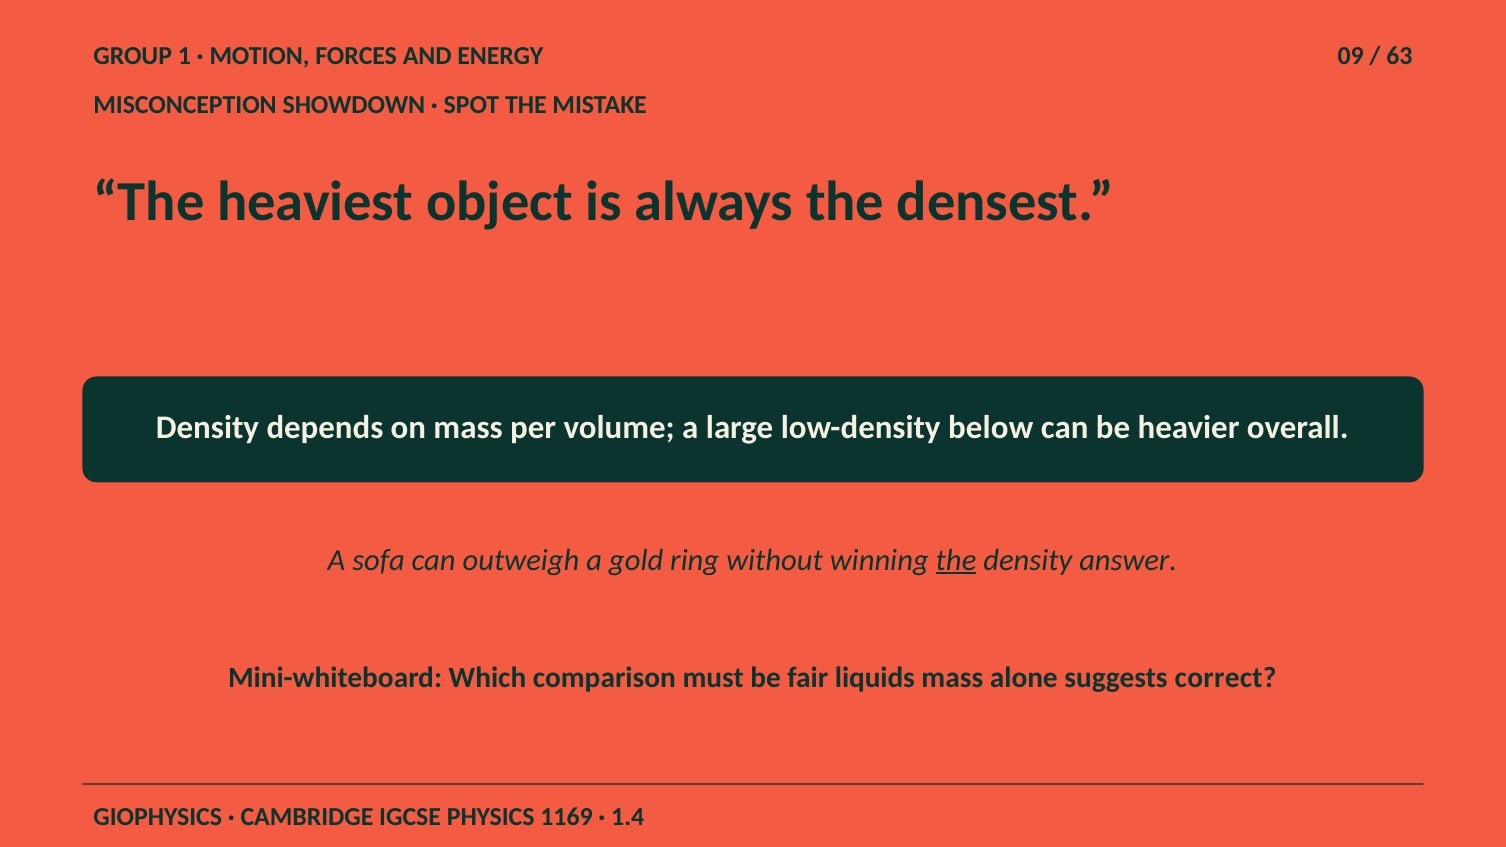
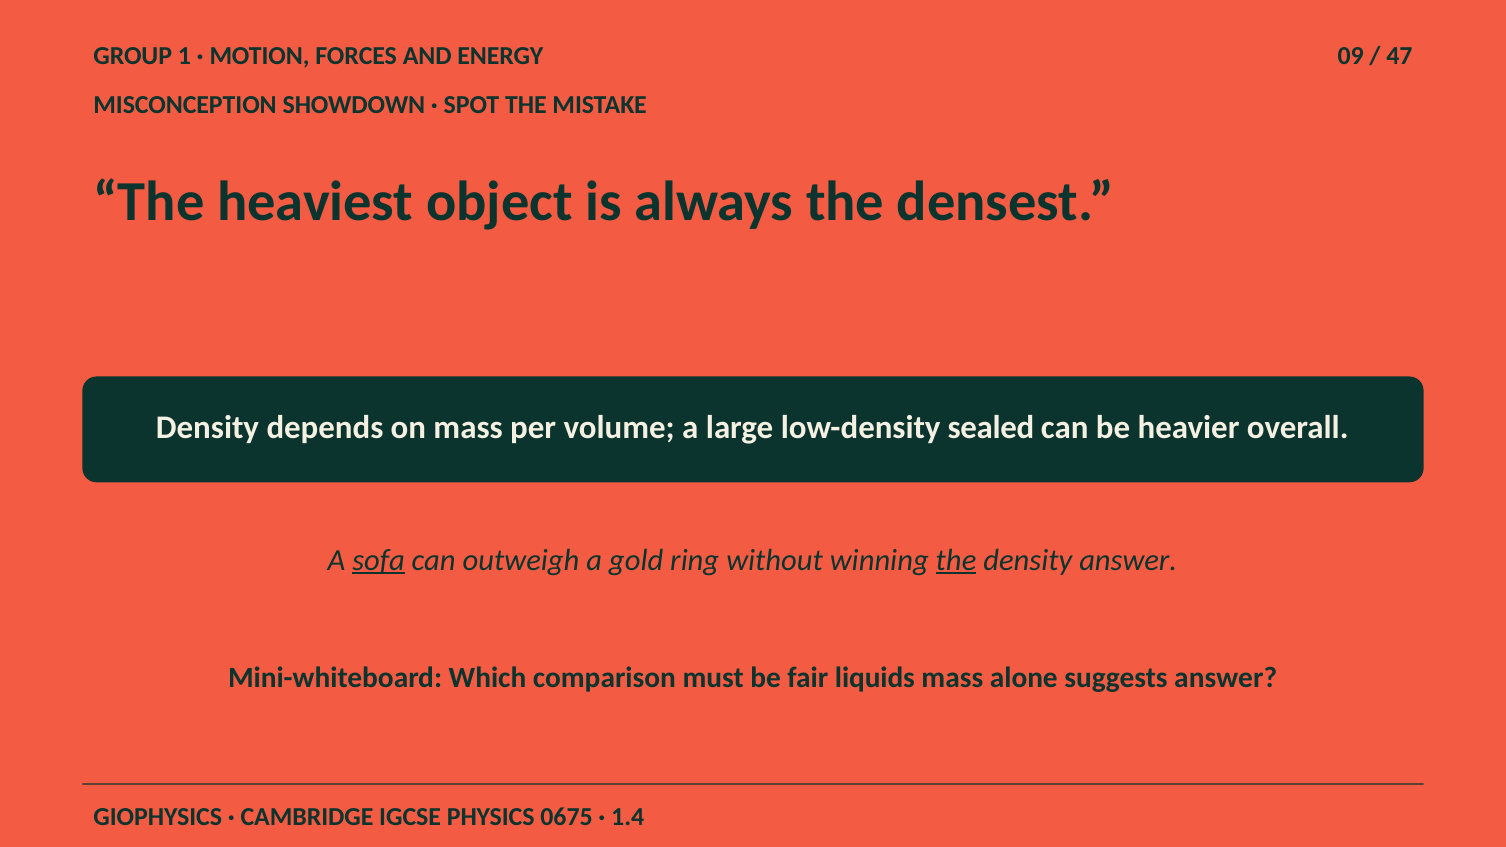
63: 63 -> 47 (1399, 56)
below: below -> sealed (991, 428)
sofa underline: none -> present (379, 560)
suggests correct: correct -> answer (1226, 678)
1169: 1169 -> 0675 (567, 817)
